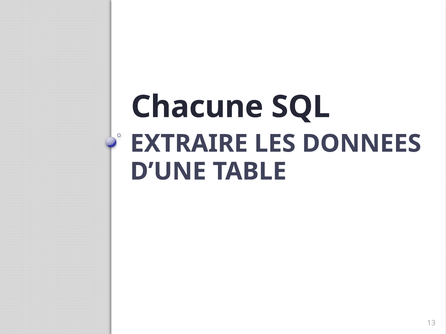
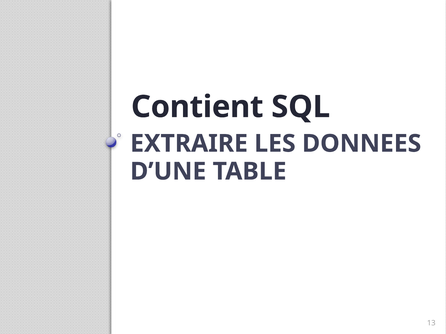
Chacune: Chacune -> Contient (197, 107)
